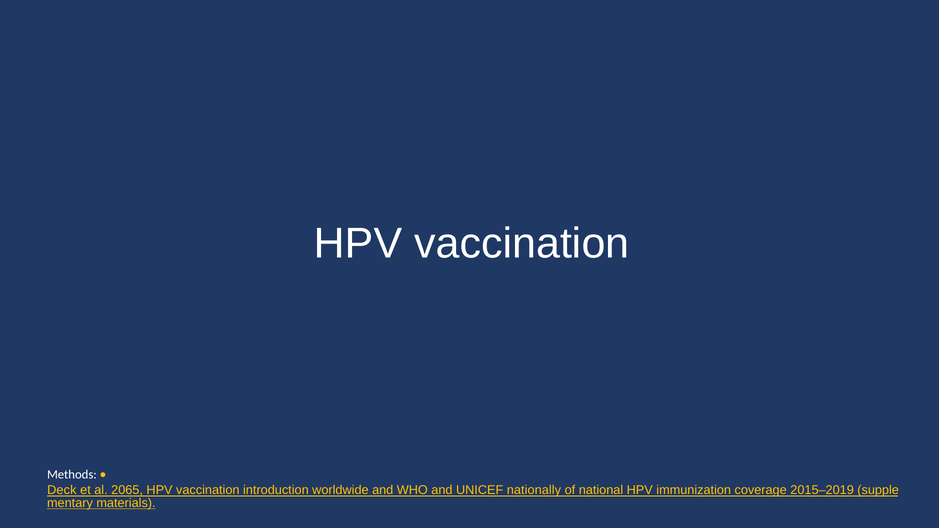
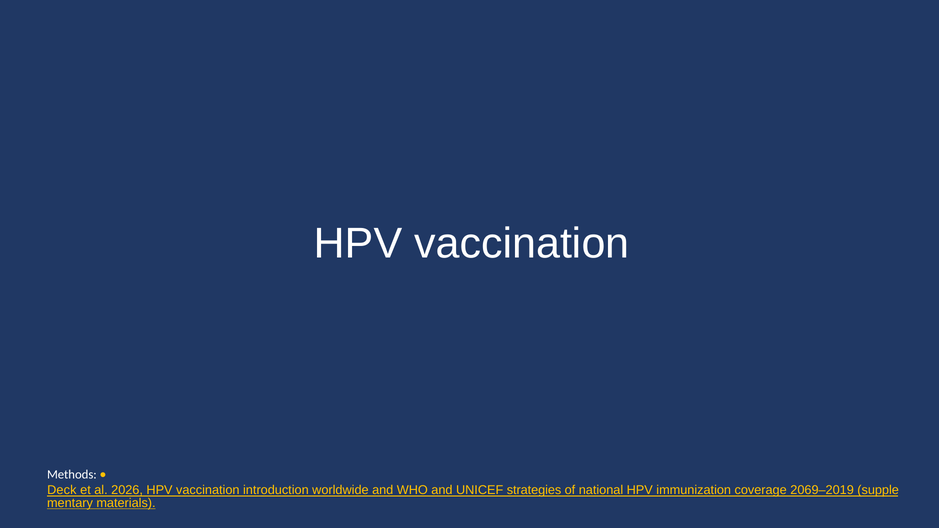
2065: 2065 -> 2026 (127, 490)
nationally: nationally -> strategies (534, 490)
2015–2019: 2015–2019 -> 2069–2019 (822, 490)
